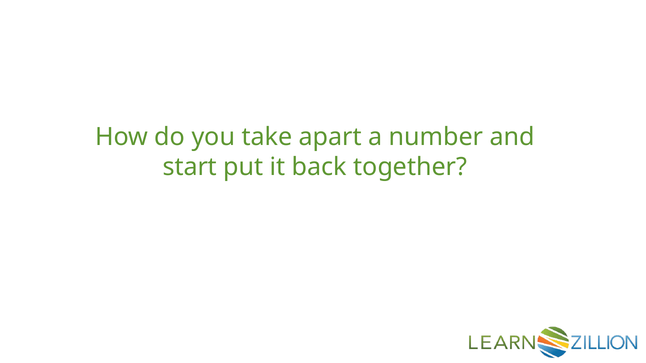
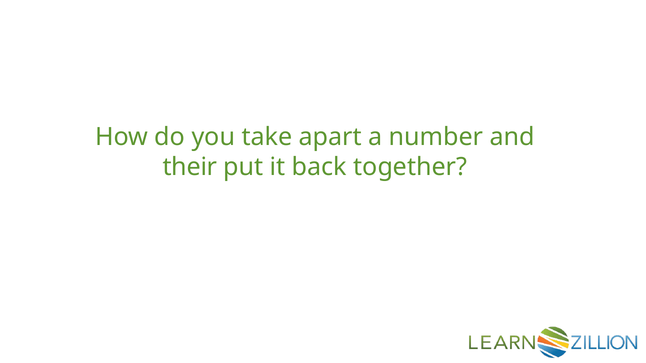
start: start -> their (190, 167)
